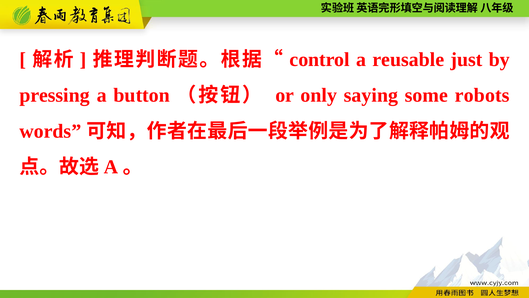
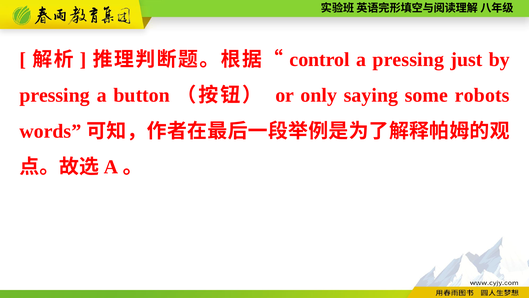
a reusable: reusable -> pressing (408, 60)
